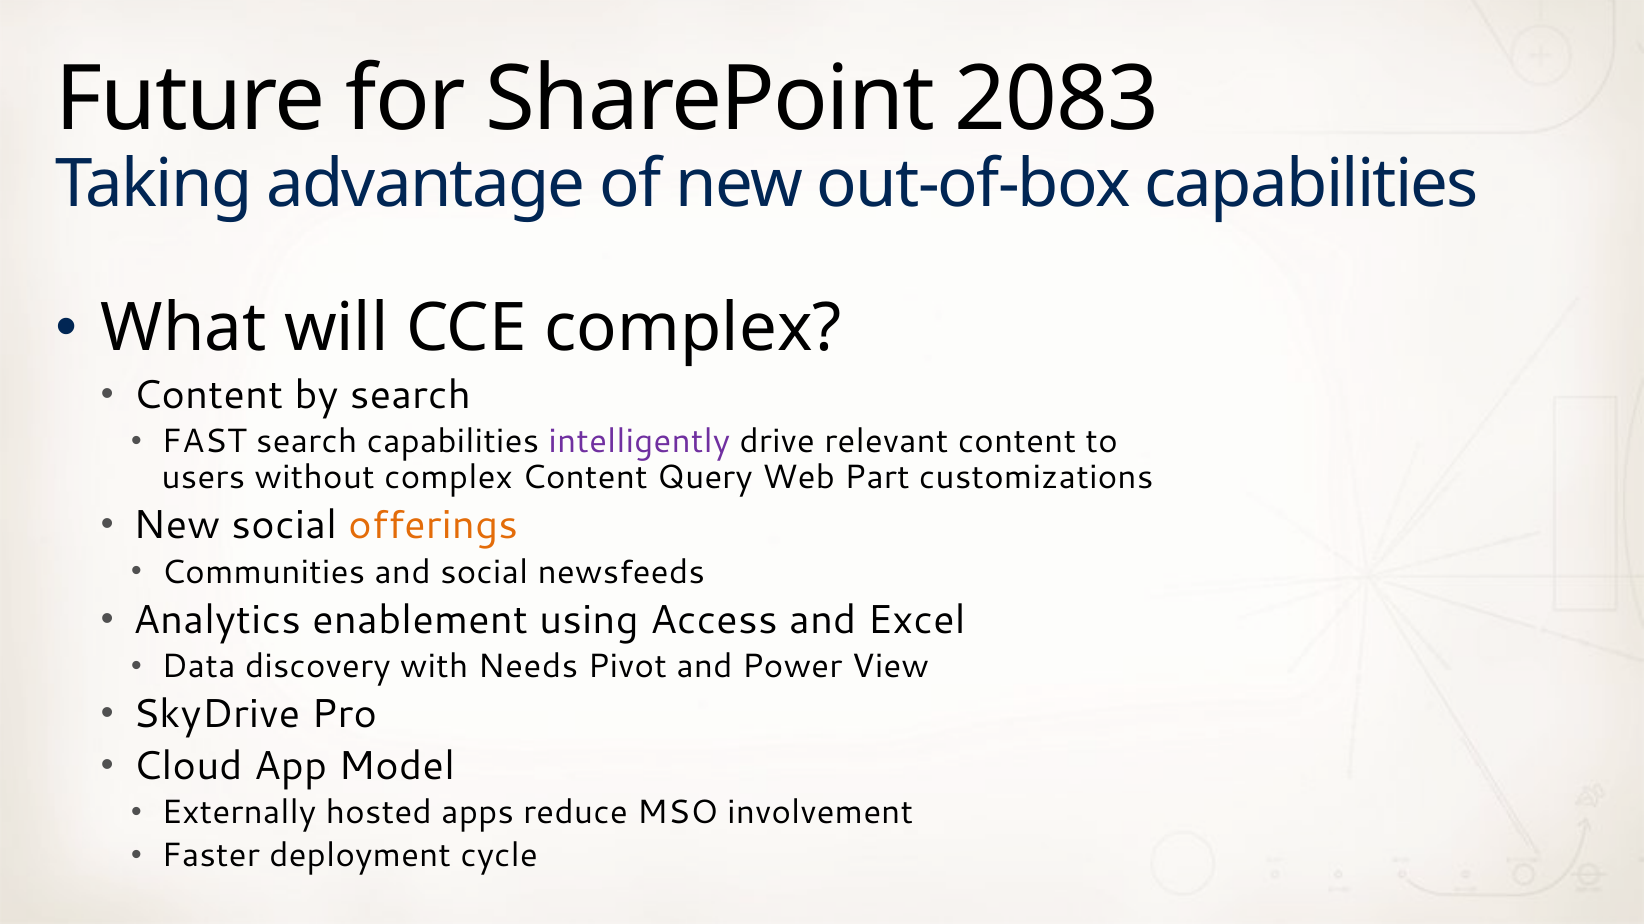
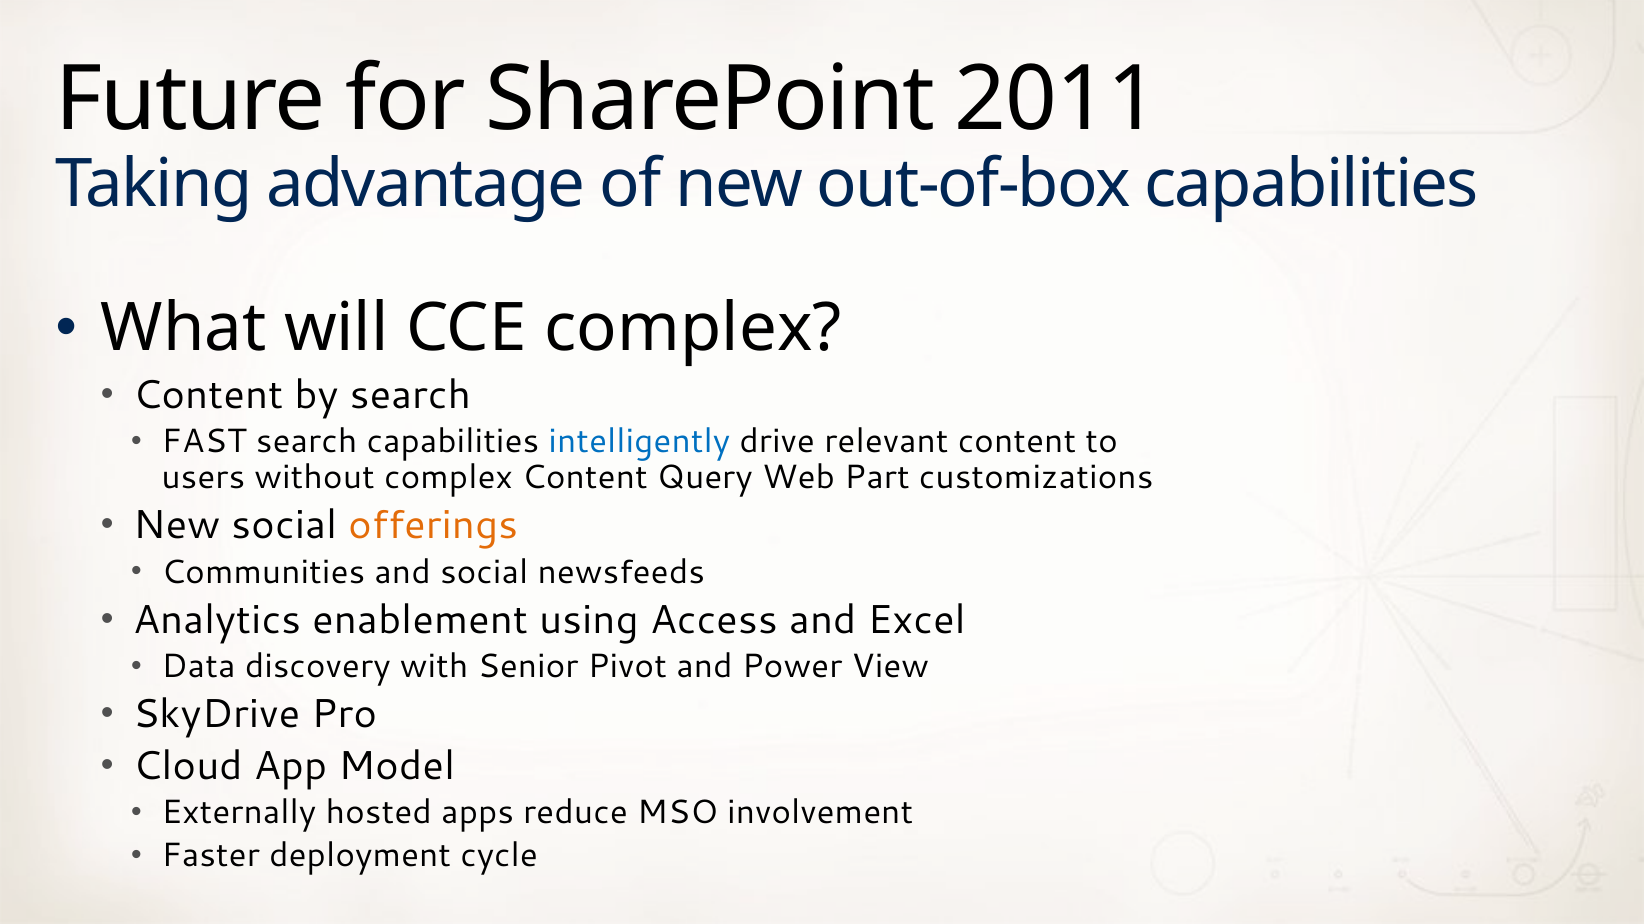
2083: 2083 -> 2011 (1057, 100)
intelligently colour: purple -> blue (639, 442)
Needs: Needs -> Senior (528, 667)
